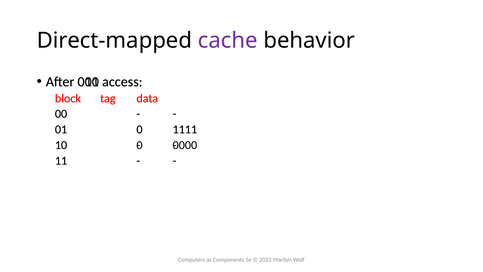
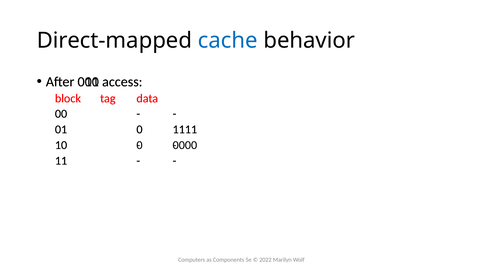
cache colour: purple -> blue (228, 41)
